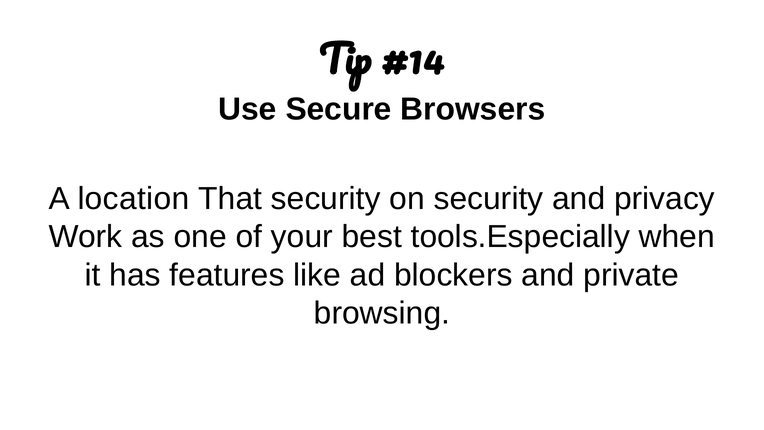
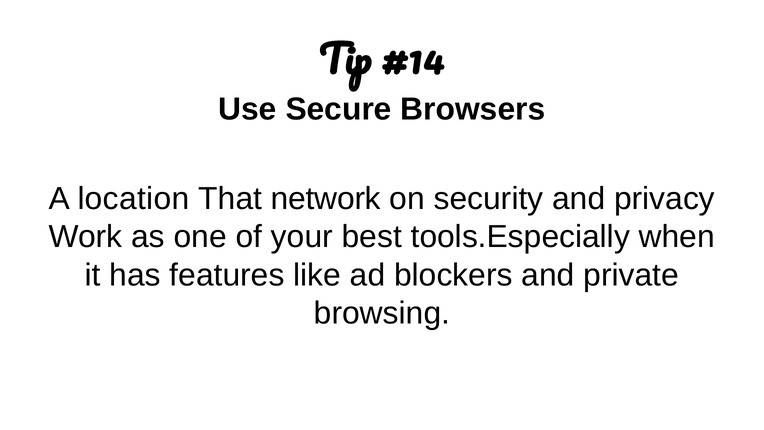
That security: security -> network (326, 199)
